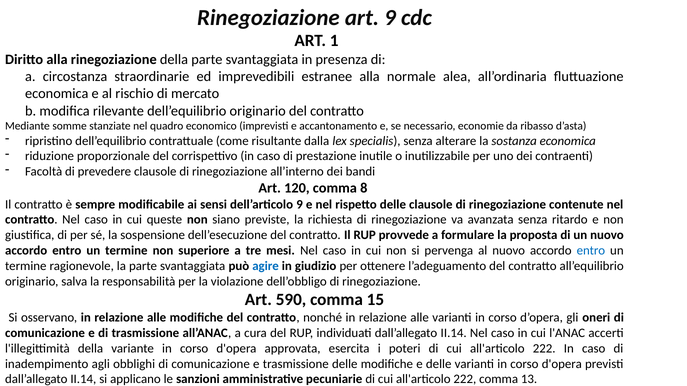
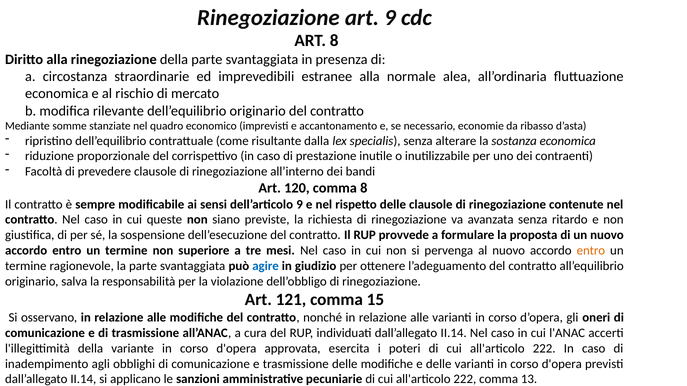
ART 1: 1 -> 8 (334, 41)
entro colour: blue -> orange (591, 251)
590: 590 -> 121 (291, 300)
